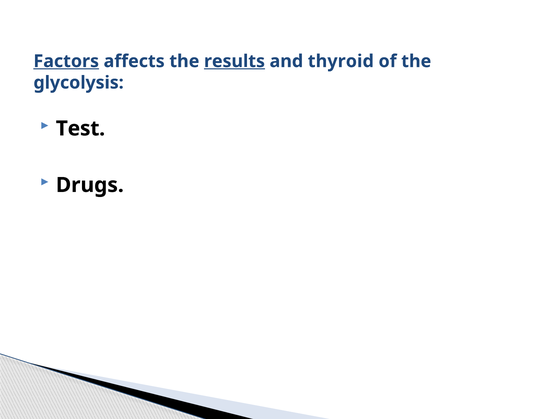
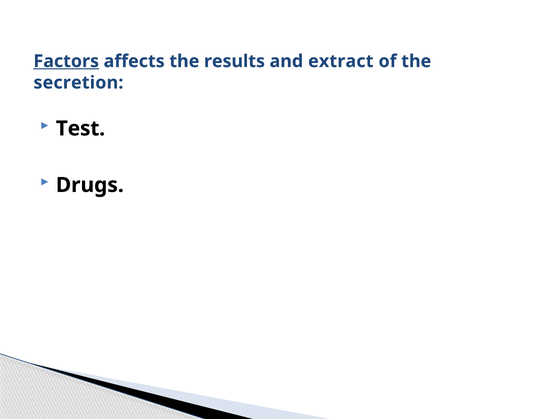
results underline: present -> none (234, 61)
thyroid: thyroid -> extract (341, 61)
glycolysis: glycolysis -> secretion (78, 83)
